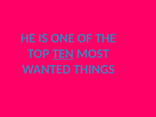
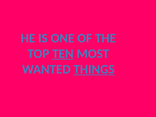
THINGS underline: none -> present (94, 69)
